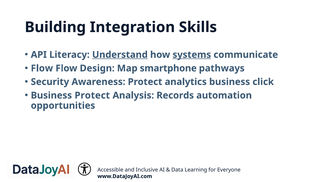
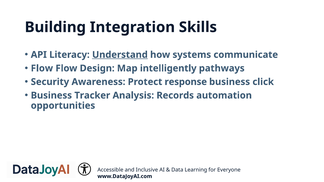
systems underline: present -> none (192, 55)
smartphone: smartphone -> intelligently (168, 68)
analytics: analytics -> response (186, 82)
Business Protect: Protect -> Tracker (92, 96)
